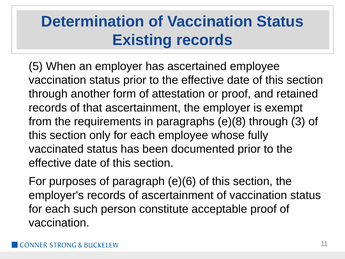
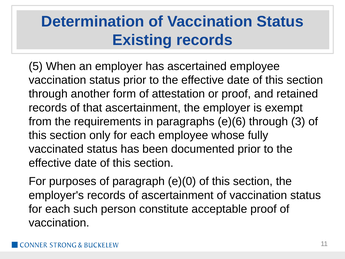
e)(8: e)(8 -> e)(6 (232, 121)
e)(6: e)(6 -> e)(0 (182, 181)
